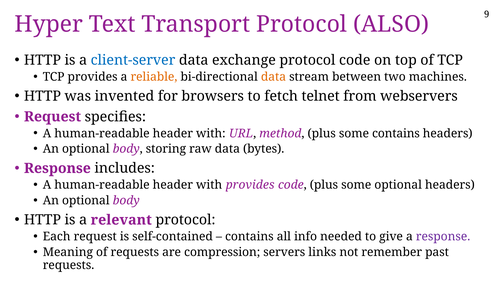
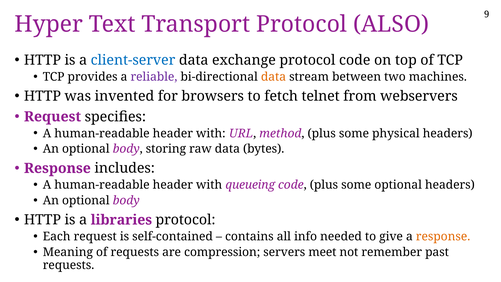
reliable colour: orange -> purple (154, 77)
some contains: contains -> physical (396, 133)
with provides: provides -> queueing (250, 185)
relevant: relevant -> libraries (121, 220)
response colour: purple -> orange (443, 236)
links: links -> meet (322, 252)
